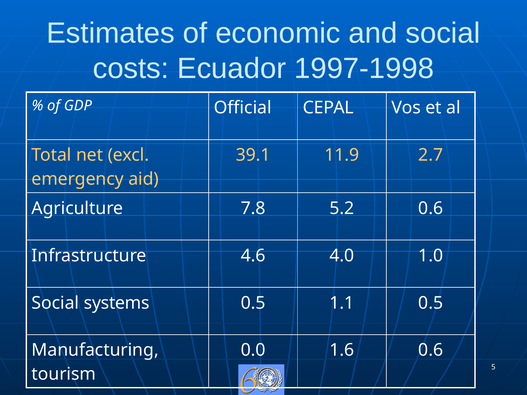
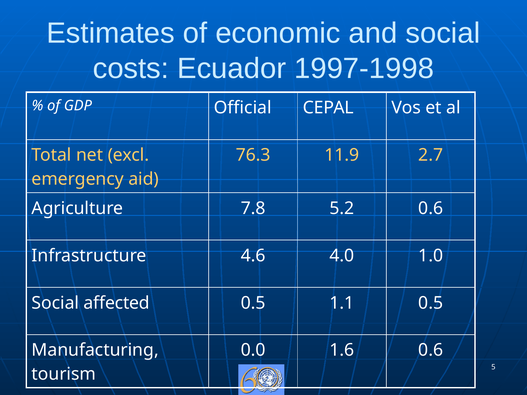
39.1: 39.1 -> 76.3 (253, 155)
systems: systems -> affected (117, 303)
